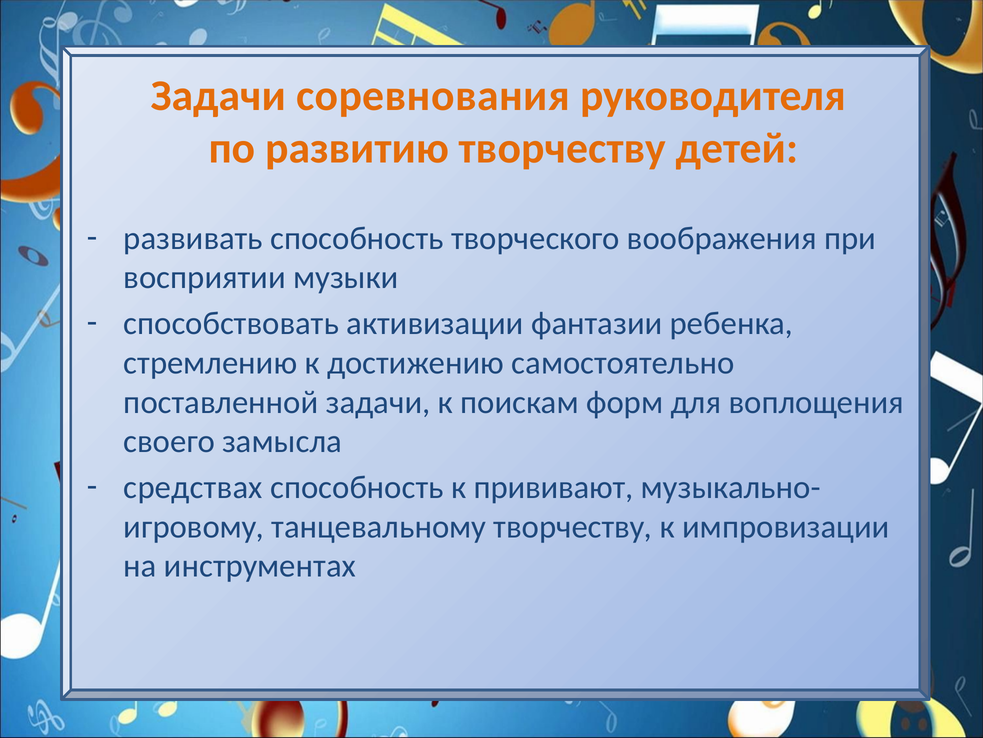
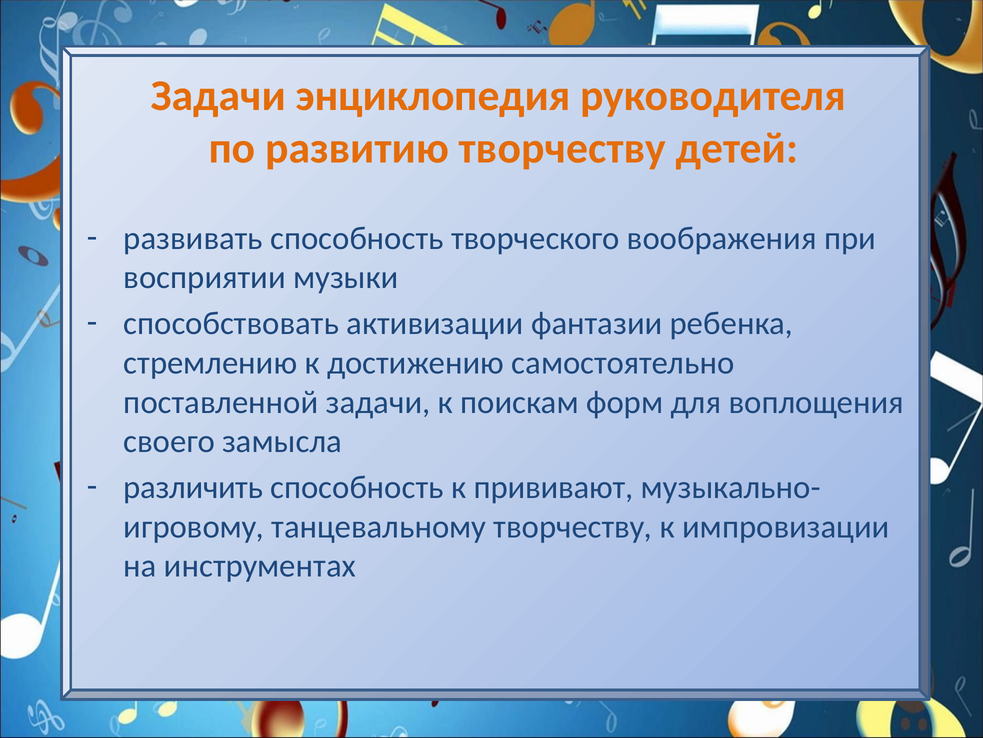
соревнования: соревнования -> энциклопедия (433, 96)
средствах: средствах -> различить (193, 487)
